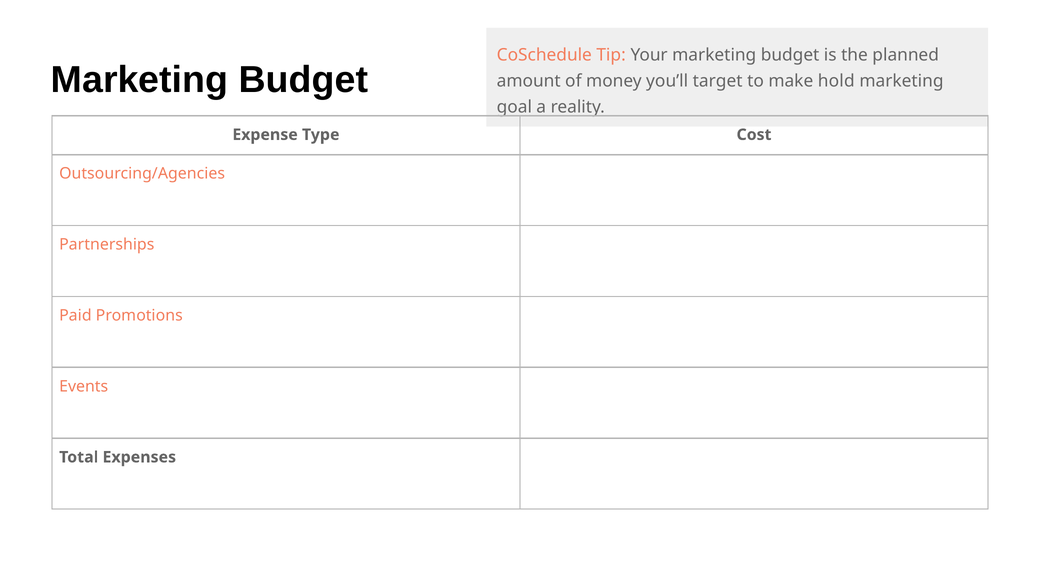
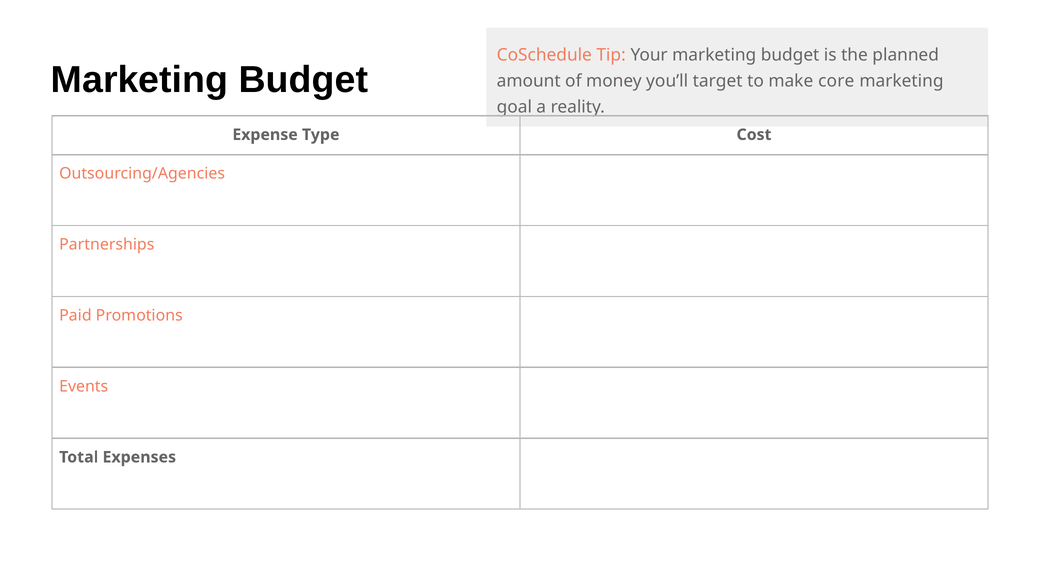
hold: hold -> core (836, 81)
